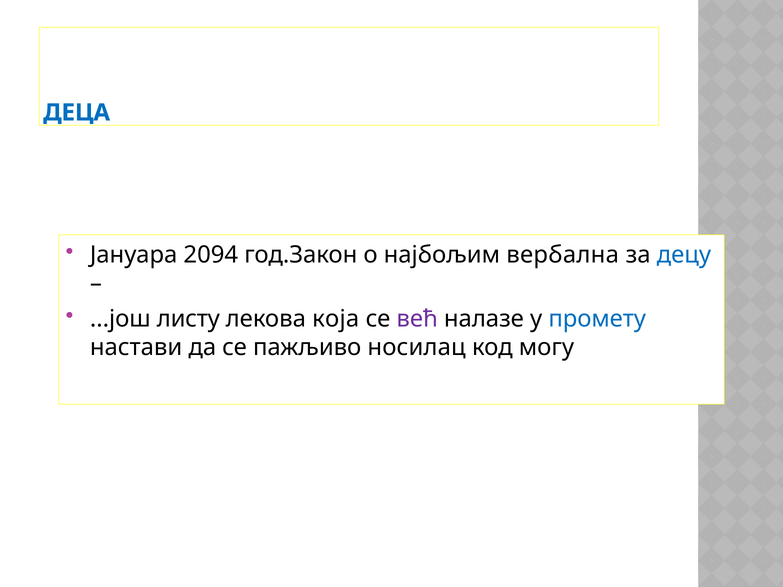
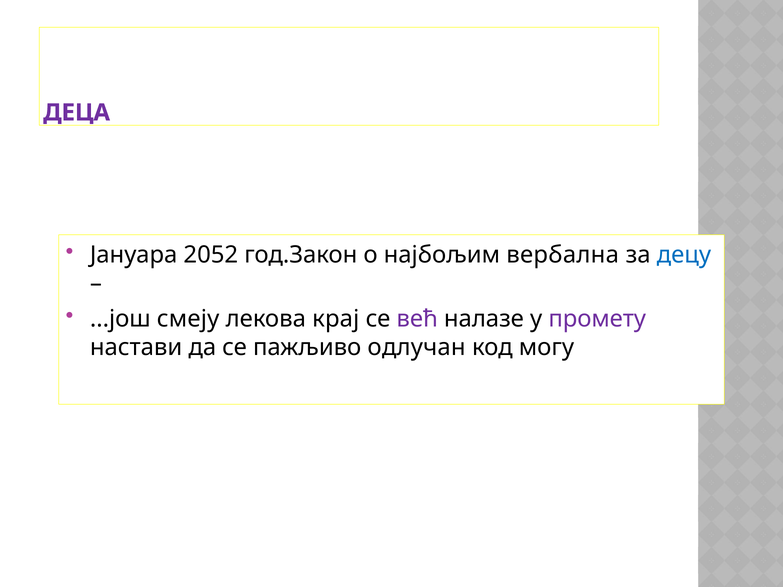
ДЕЦА colour: blue -> purple (77, 113)
2094: 2094 -> 2052 (211, 255)
листу: листу -> смеју (188, 319)
која: која -> крај (336, 319)
промету colour: blue -> purple (597, 319)
носилац: носилац -> одлучан (417, 347)
